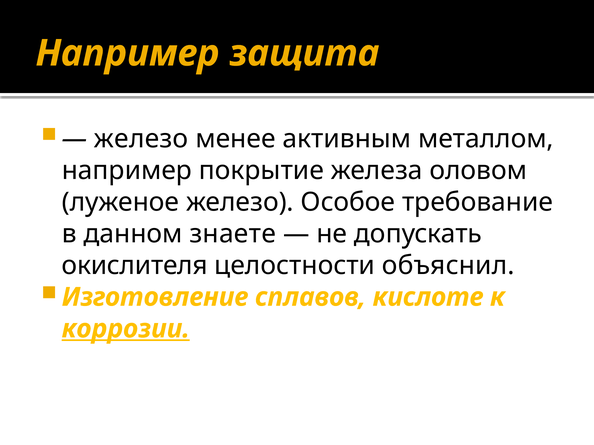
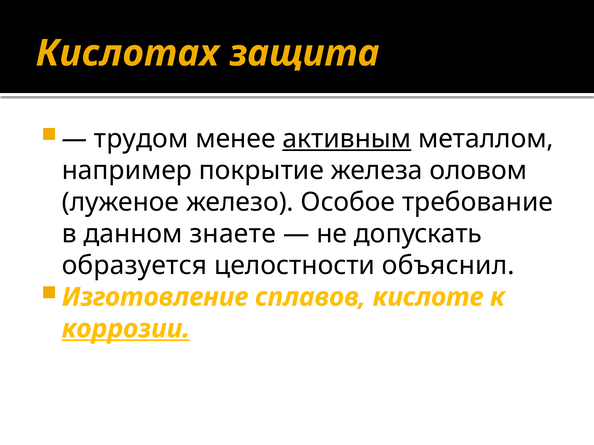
Например: Например -> Кислотах (127, 53)
железо: железо -> трудом (141, 139)
активным underline: none -> present (347, 139)
окислителя: окислителя -> образуется (134, 266)
